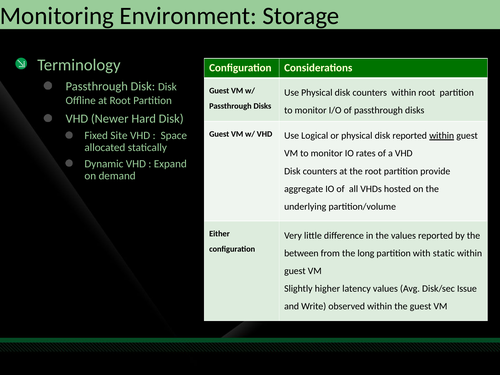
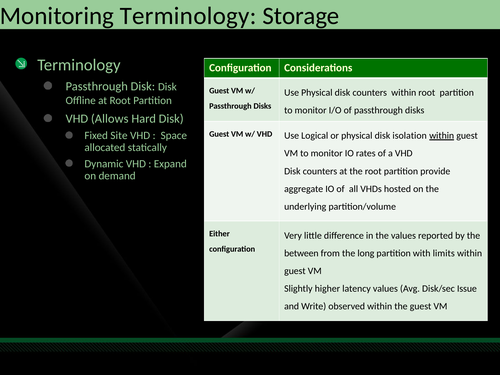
Monitoring Environment: Environment -> Terminology (188, 16)
Newer: Newer -> Allows (110, 119)
disk reported: reported -> isolation (410, 136)
static: static -> limits (444, 253)
